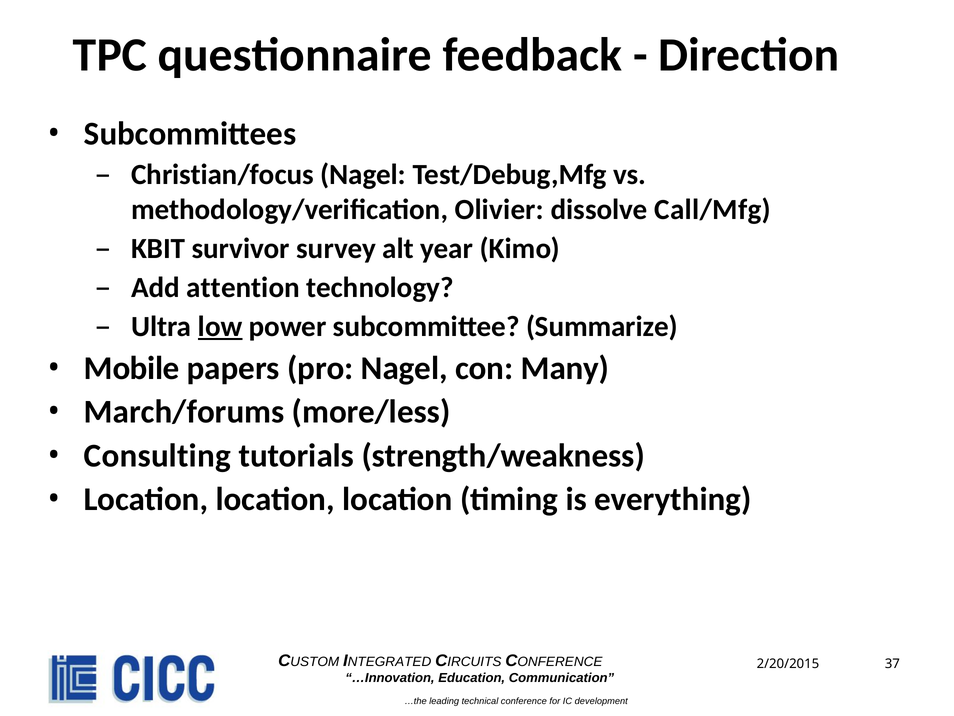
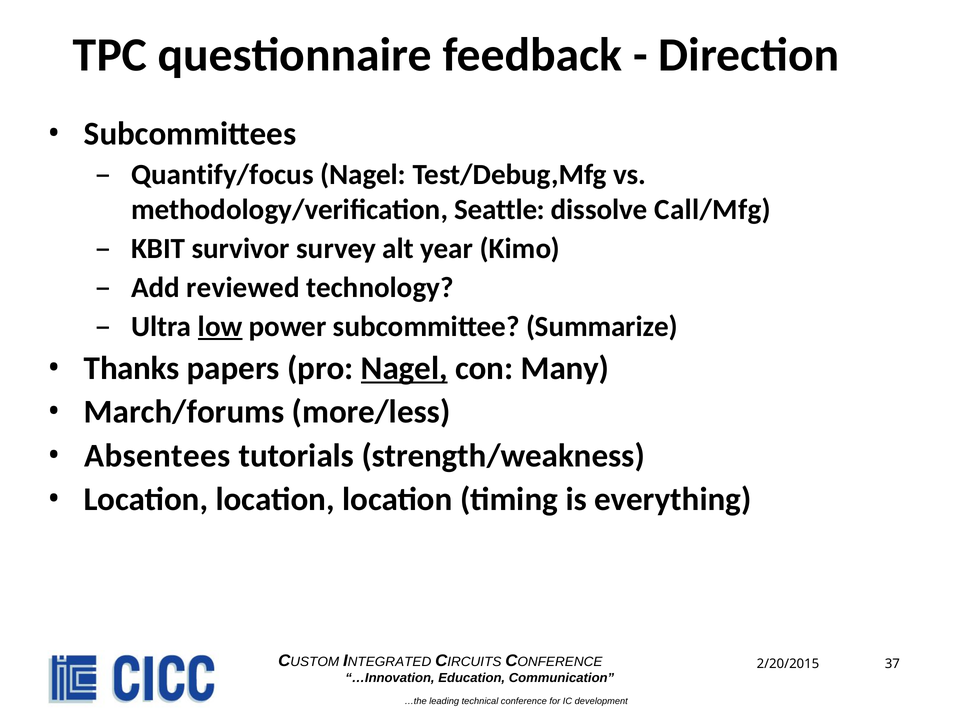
Christian/focus: Christian/focus -> Quantify/focus (222, 175)
Olivier: Olivier -> Seattle (500, 210)
attention: attention -> reviewed (243, 287)
Mobile: Mobile -> Thanks (132, 368)
Nagel underline: none -> present (404, 368)
Consulting: Consulting -> Absentees (157, 455)
